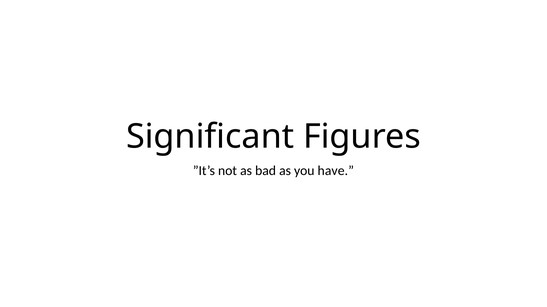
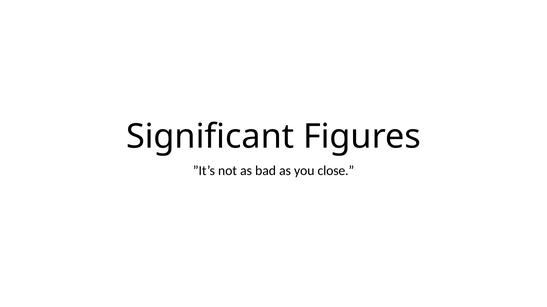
have: have -> close (336, 171)
